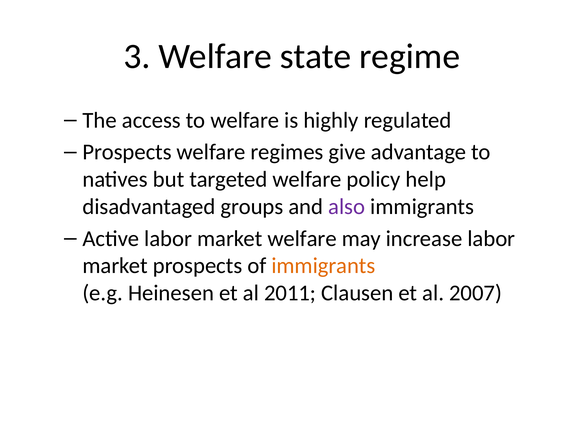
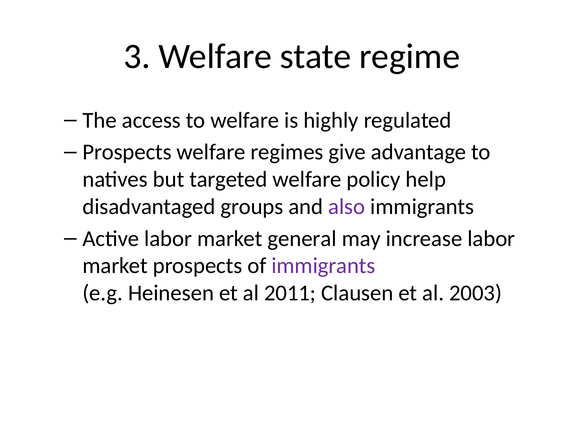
market welfare: welfare -> general (302, 239)
immigrants colour: orange -> purple (323, 266)
2007: 2007 -> 2003 (476, 293)
